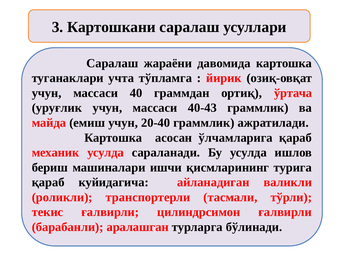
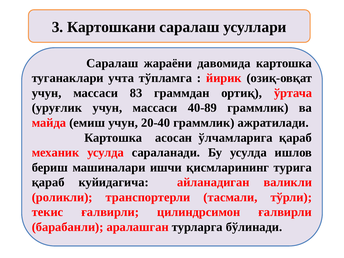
40: 40 -> 83 (136, 93)
40-43: 40-43 -> 40-89 (202, 108)
